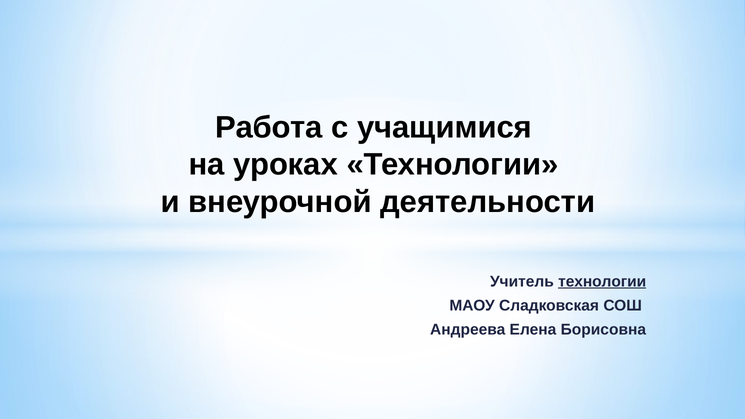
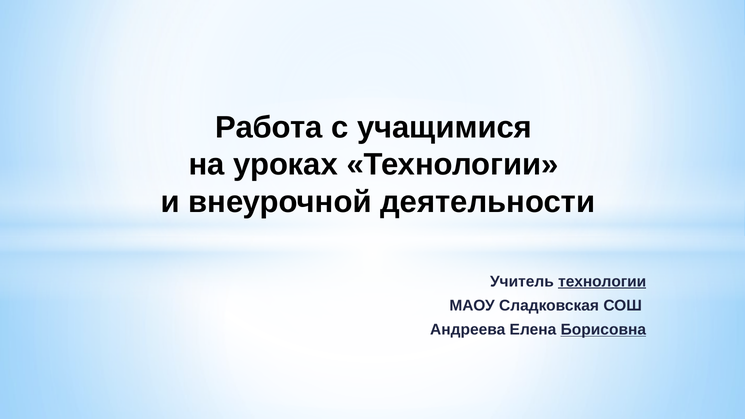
Борисовна underline: none -> present (603, 330)
